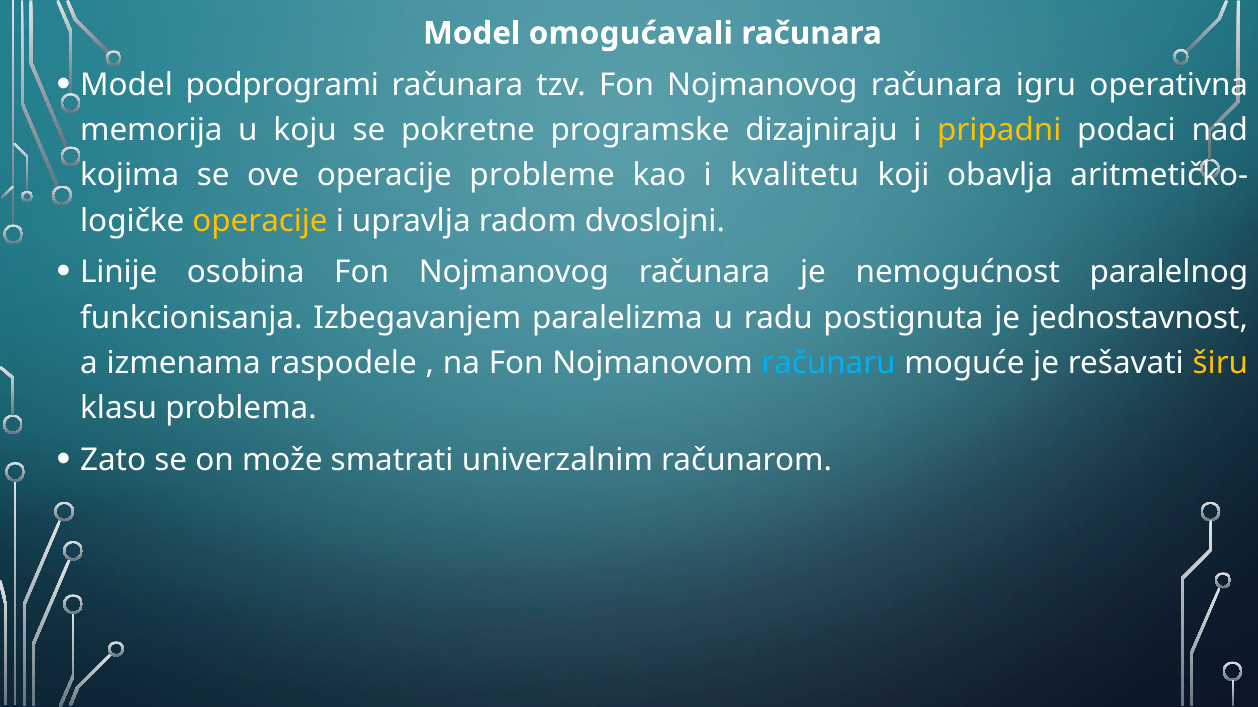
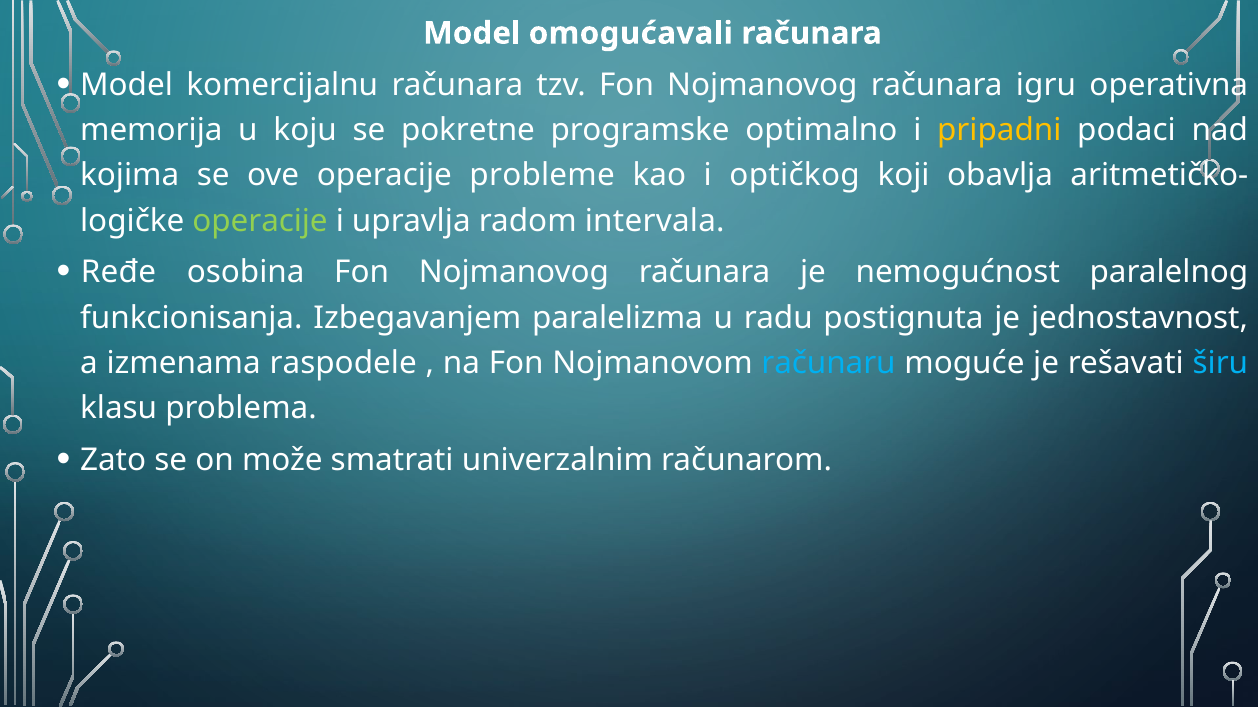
podprogrami: podprogrami -> komercijalnu (282, 85)
dizajniraju: dizajniraju -> optimalno (821, 130)
kvalitetu: kvalitetu -> optičkog (795, 176)
operacije colour: yellow -> light green (260, 221)
dvoslojni: dvoslojni -> intervala (655, 221)
Linije: Linije -> Ređe (119, 273)
širu colour: yellow -> light blue (1220, 363)
